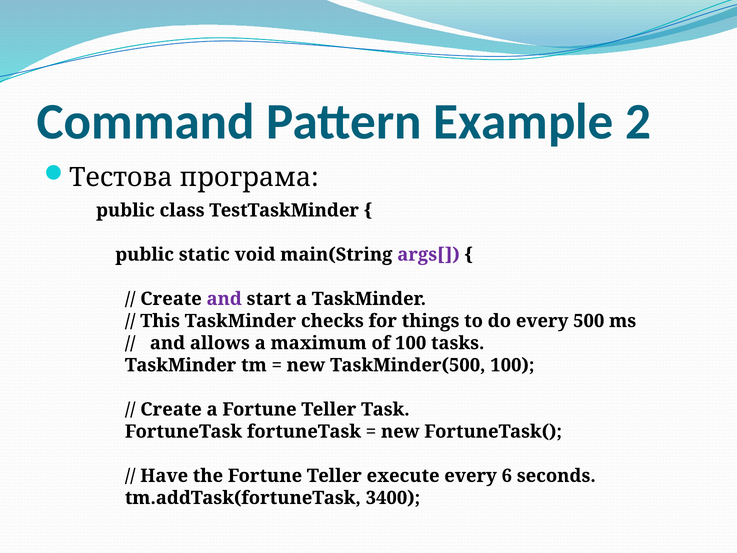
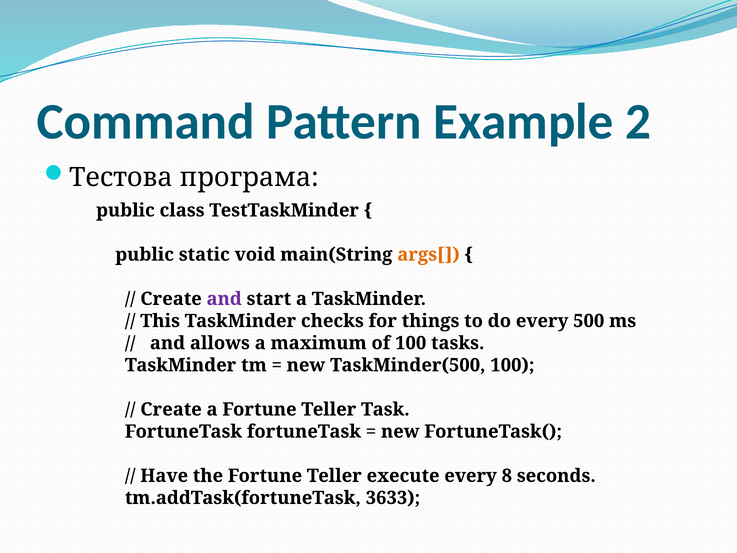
args[ colour: purple -> orange (429, 254)
6: 6 -> 8 (507, 476)
3400: 3400 -> 3633 (393, 498)
